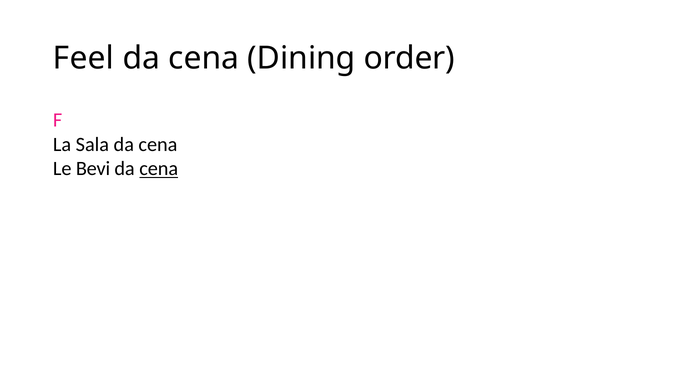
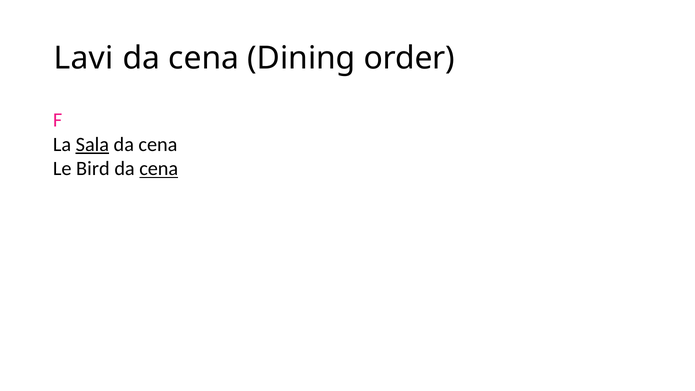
Feel: Feel -> Lavi (84, 58)
Sala underline: none -> present (92, 144)
Bevi: Bevi -> Bird (93, 169)
